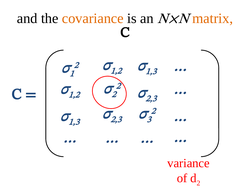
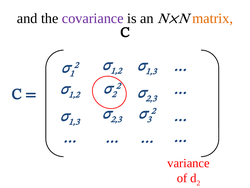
covariance colour: orange -> purple (93, 18)
